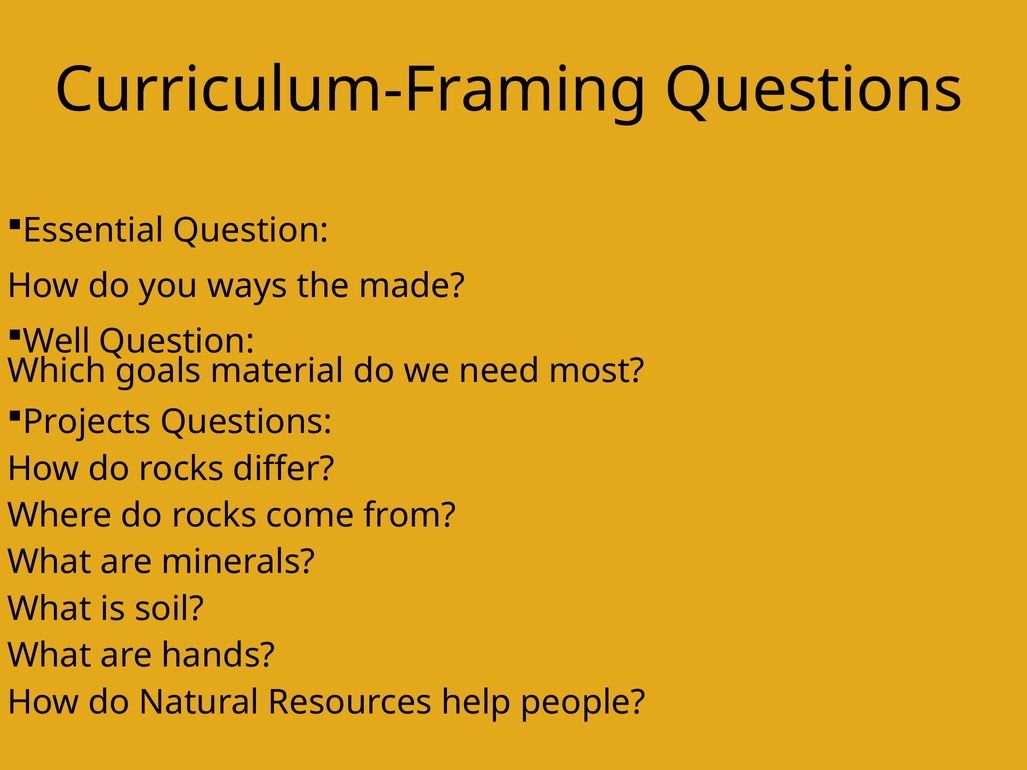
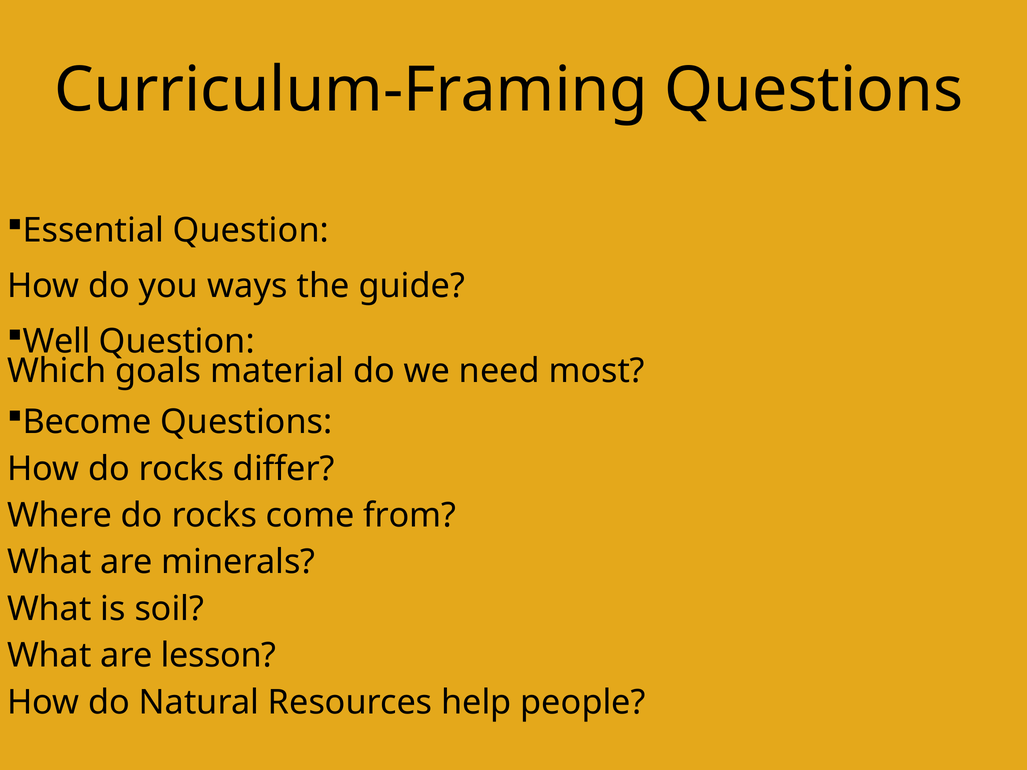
made: made -> guide (412, 286)
Projects: Projects -> Become (87, 422)
hands: hands -> lesson (218, 656)
